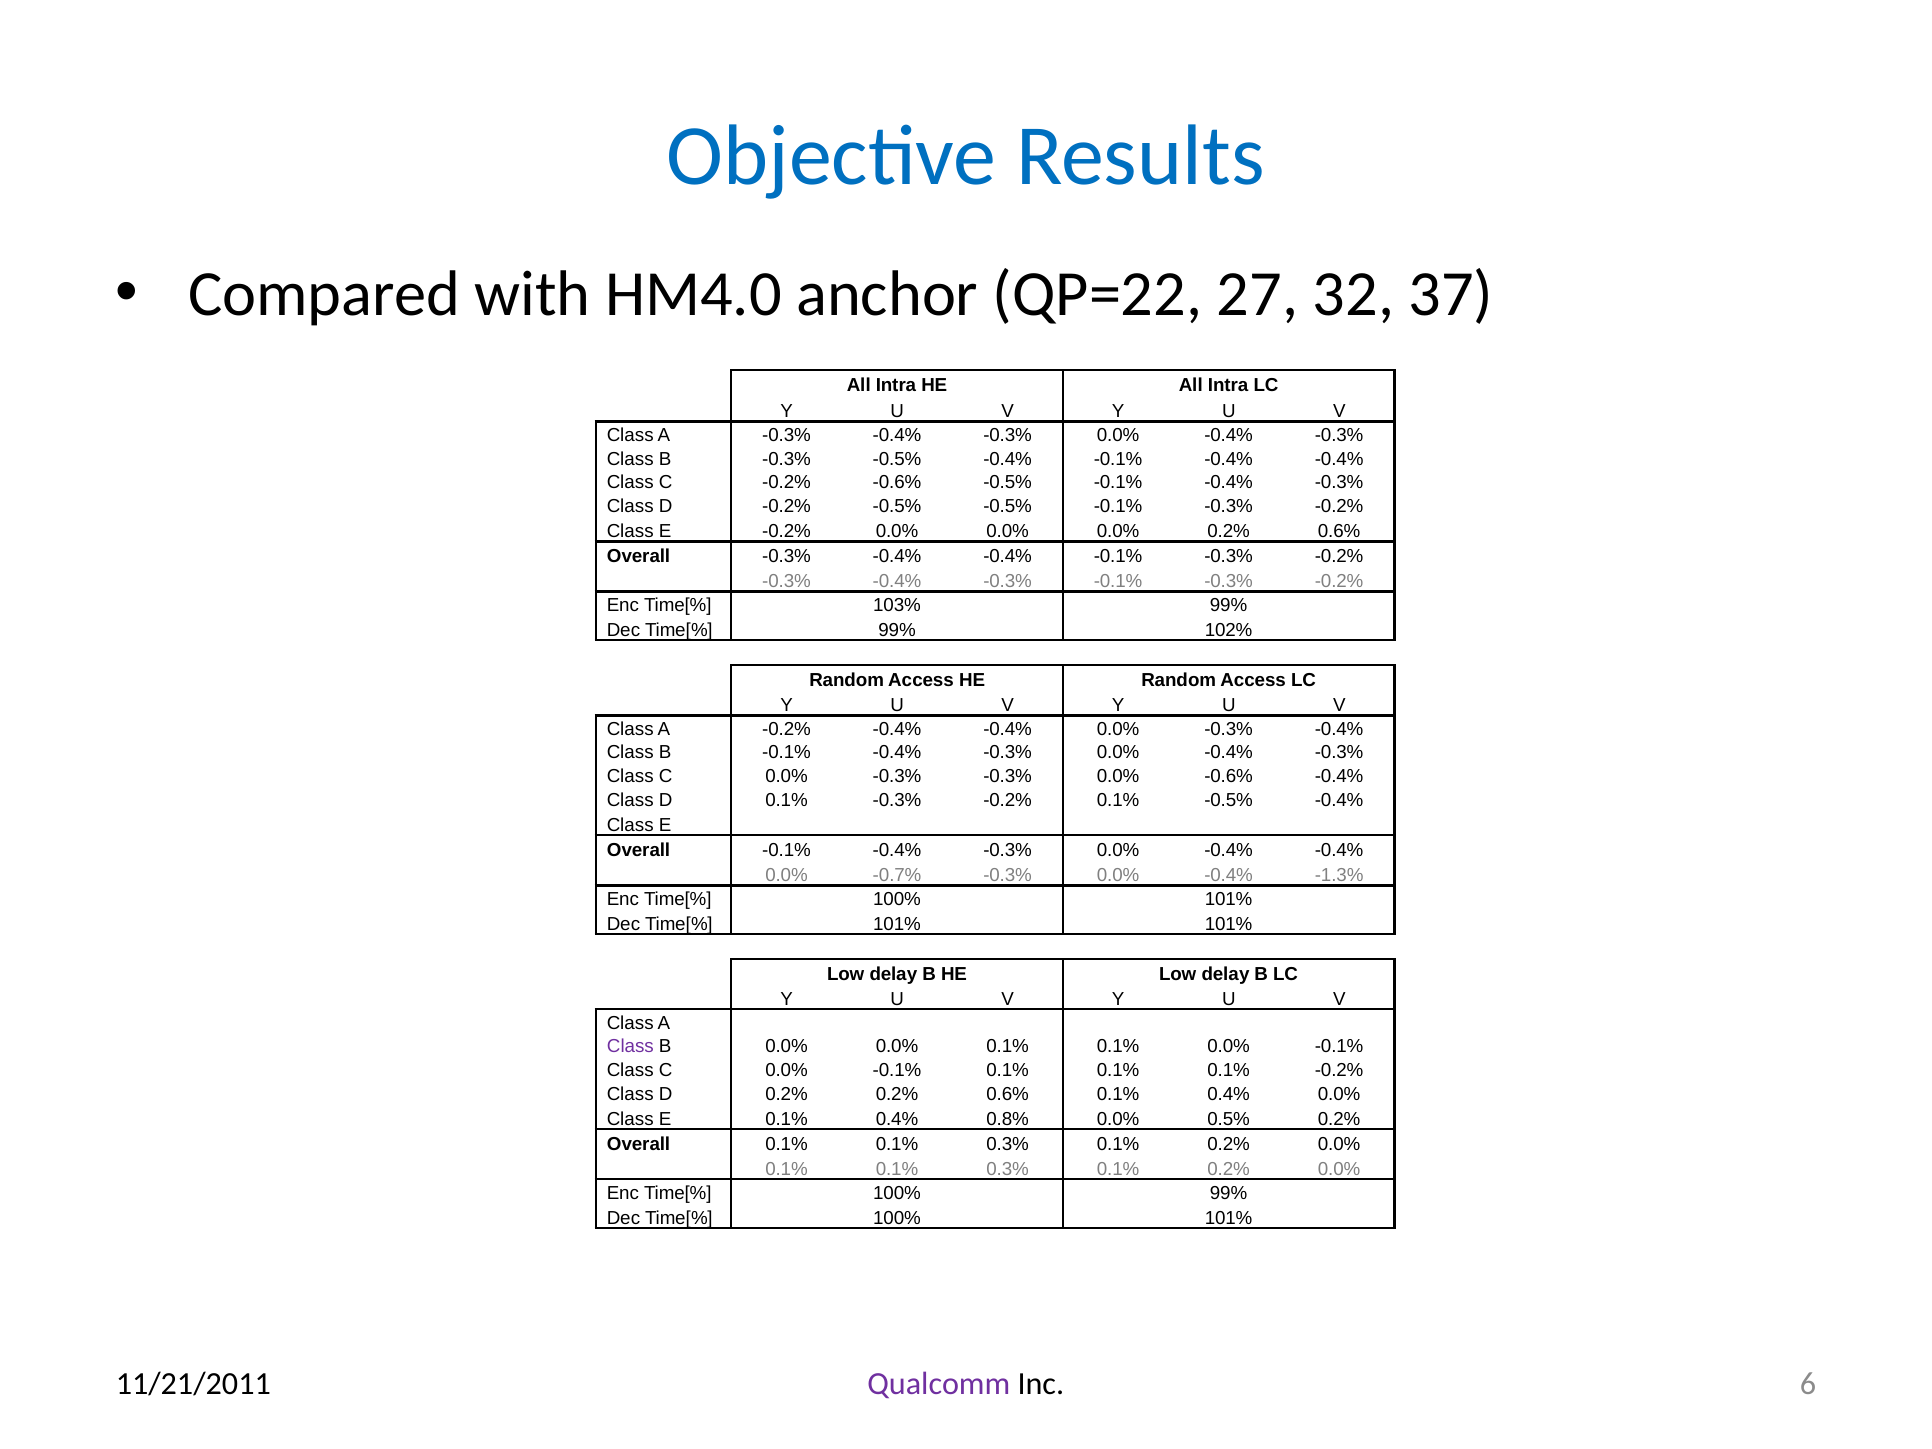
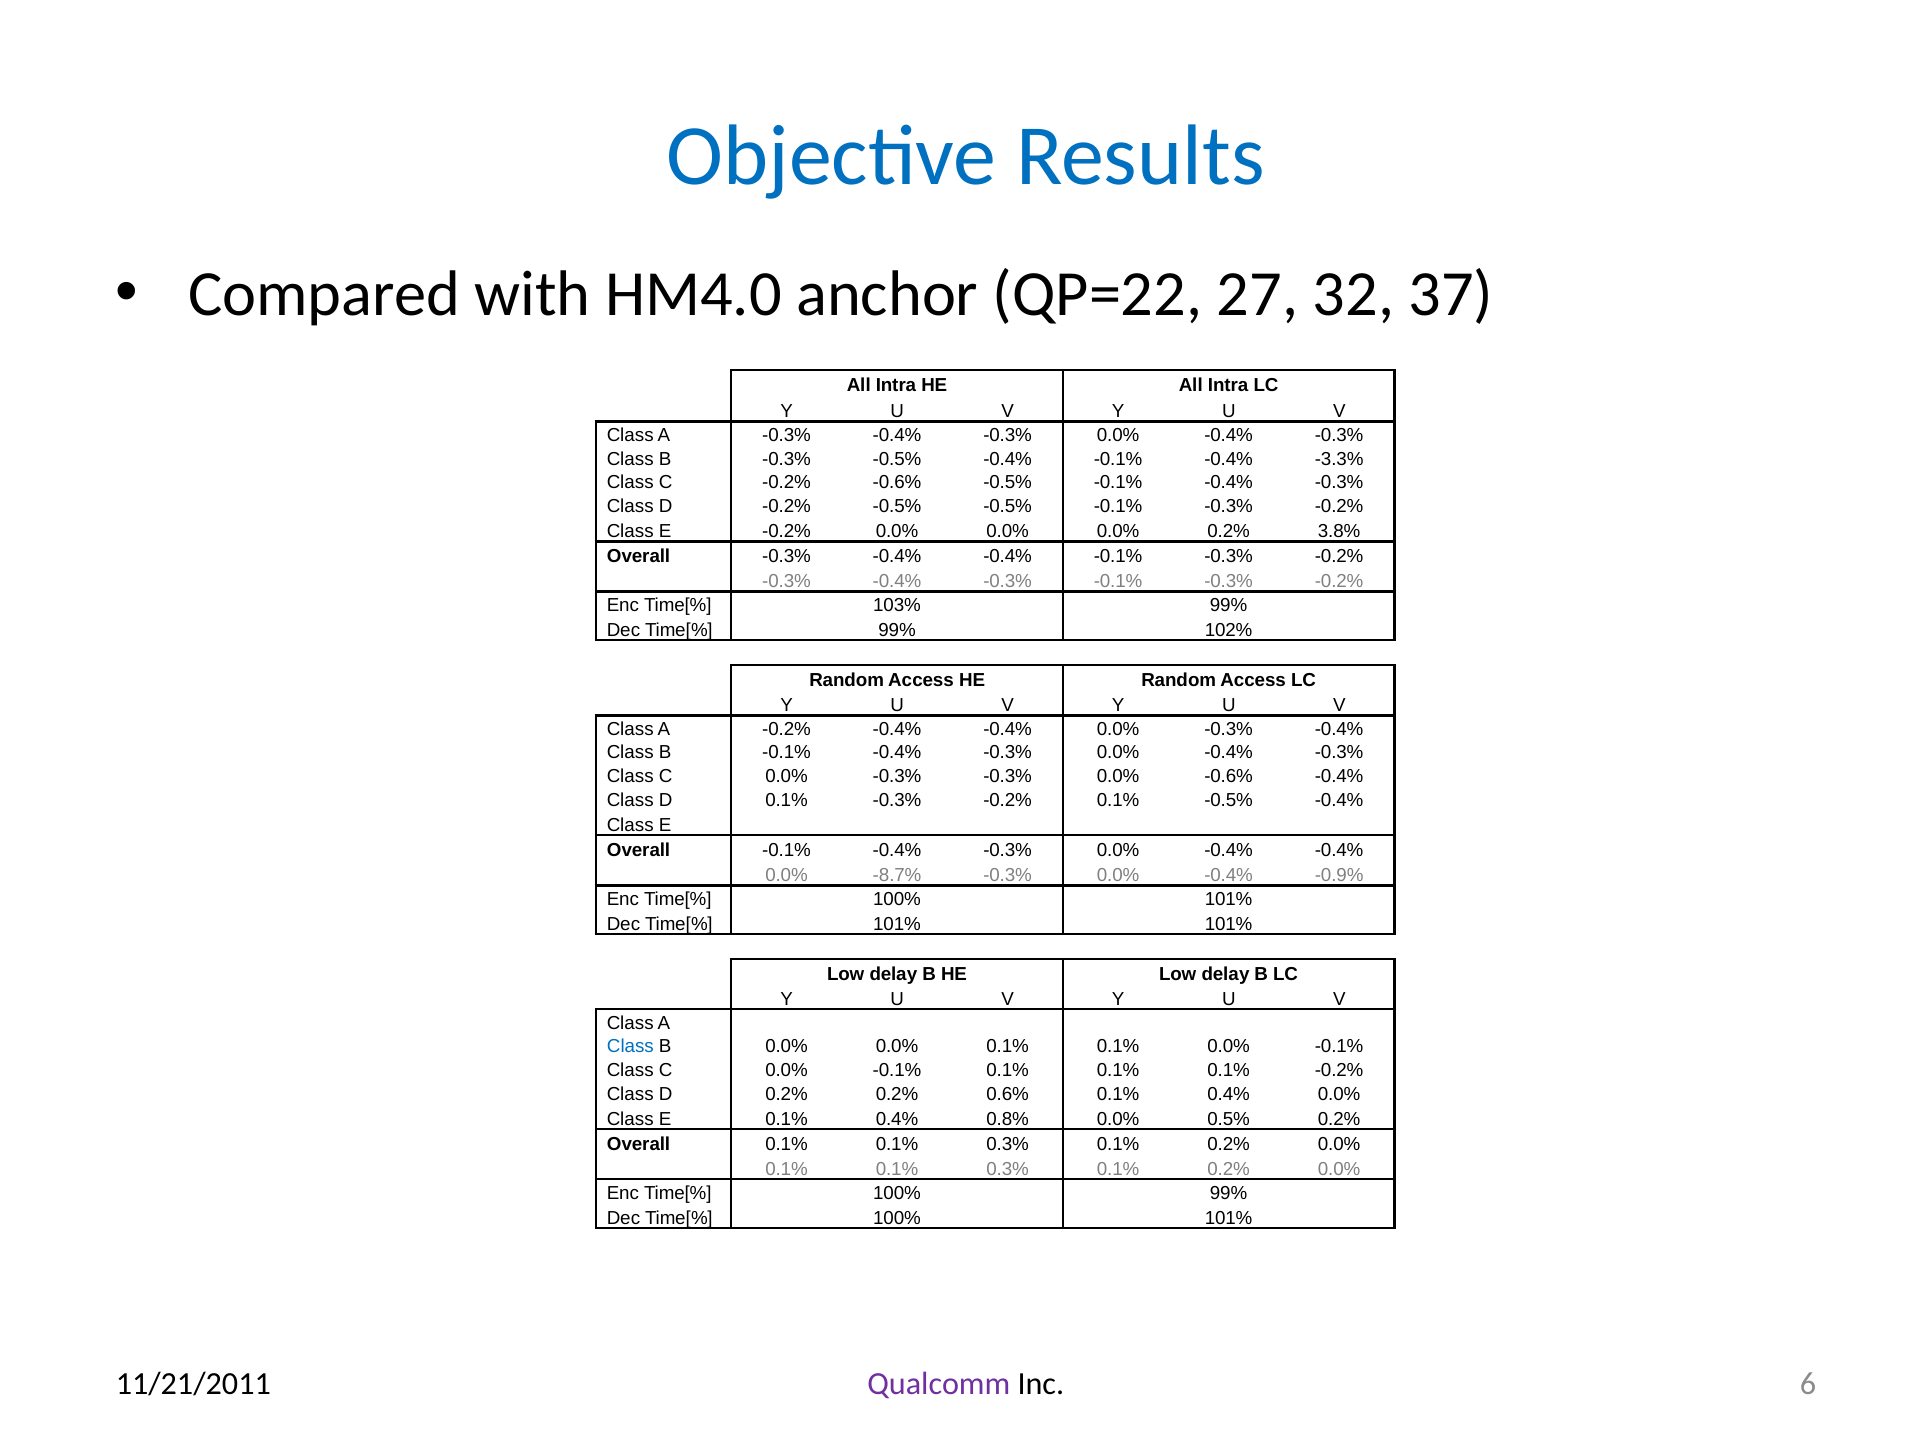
-0.1% -0.4% -0.4%: -0.4% -> -3.3% (1339, 459)
0.0% 0.2% 0.6%: 0.6% -> 3.8% (1339, 531)
-0.7%: -0.7% -> -8.7% (897, 875)
-1.3%: -1.3% -> -0.9% (1339, 875)
Class colour: purple -> blue (630, 1047)
